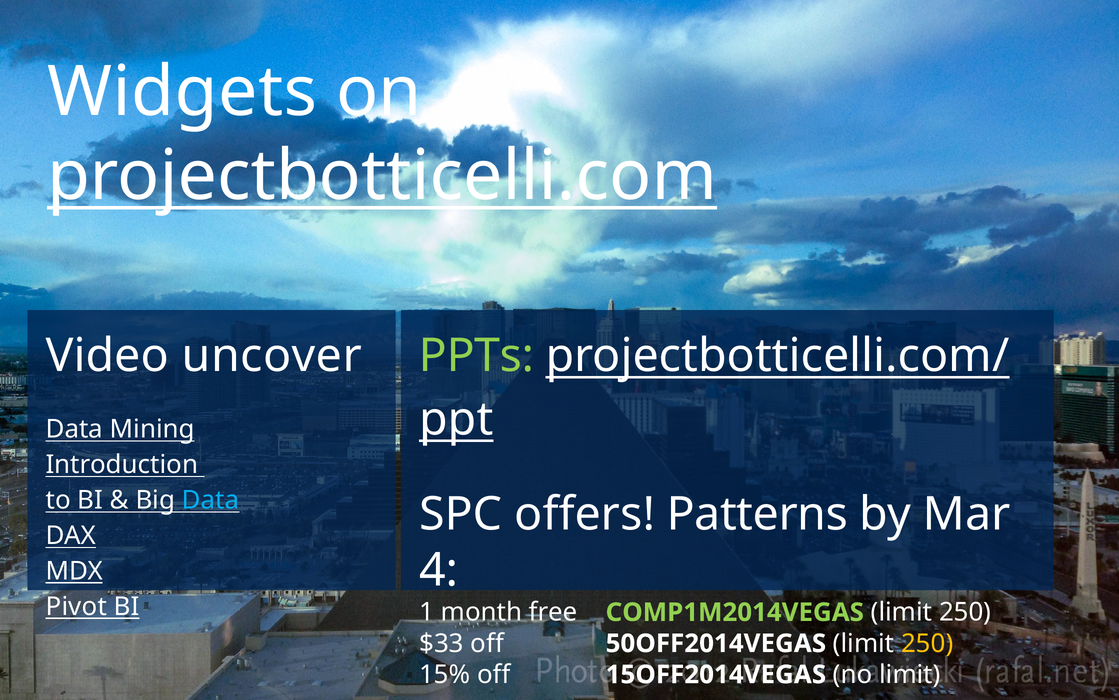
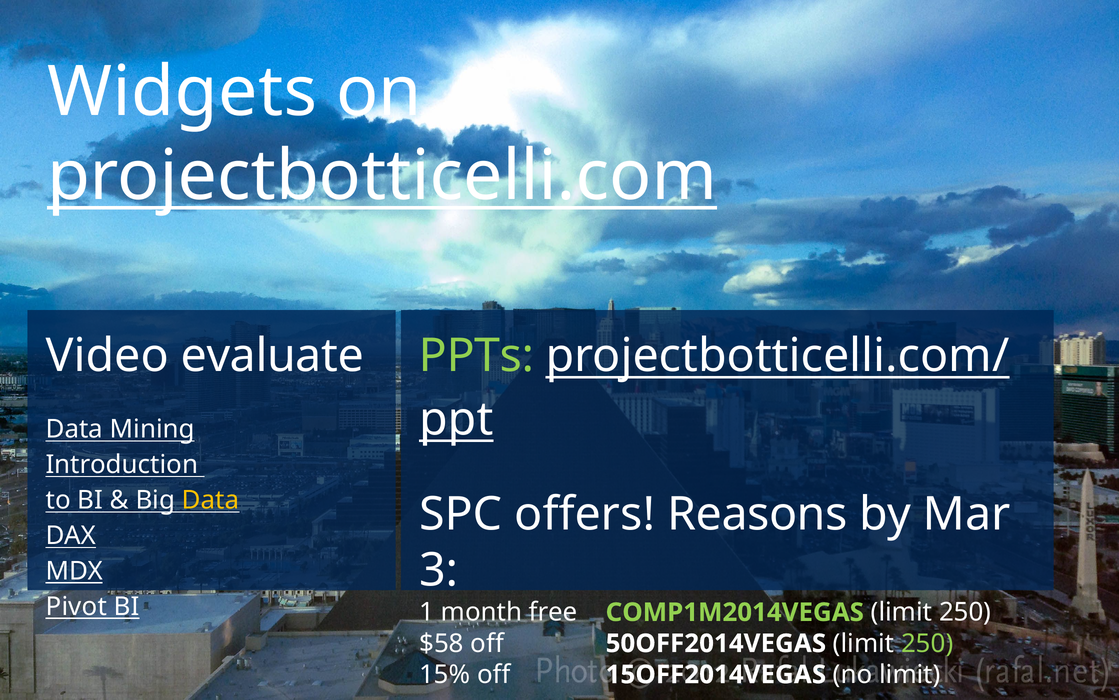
uncover: uncover -> evaluate (272, 356)
Data colour: light blue -> yellow (210, 500)
Patterns: Patterns -> Reasons (757, 514)
4: 4 -> 3 (439, 570)
$33: $33 -> $58 (441, 643)
250 colour: yellow -> light green (927, 643)
